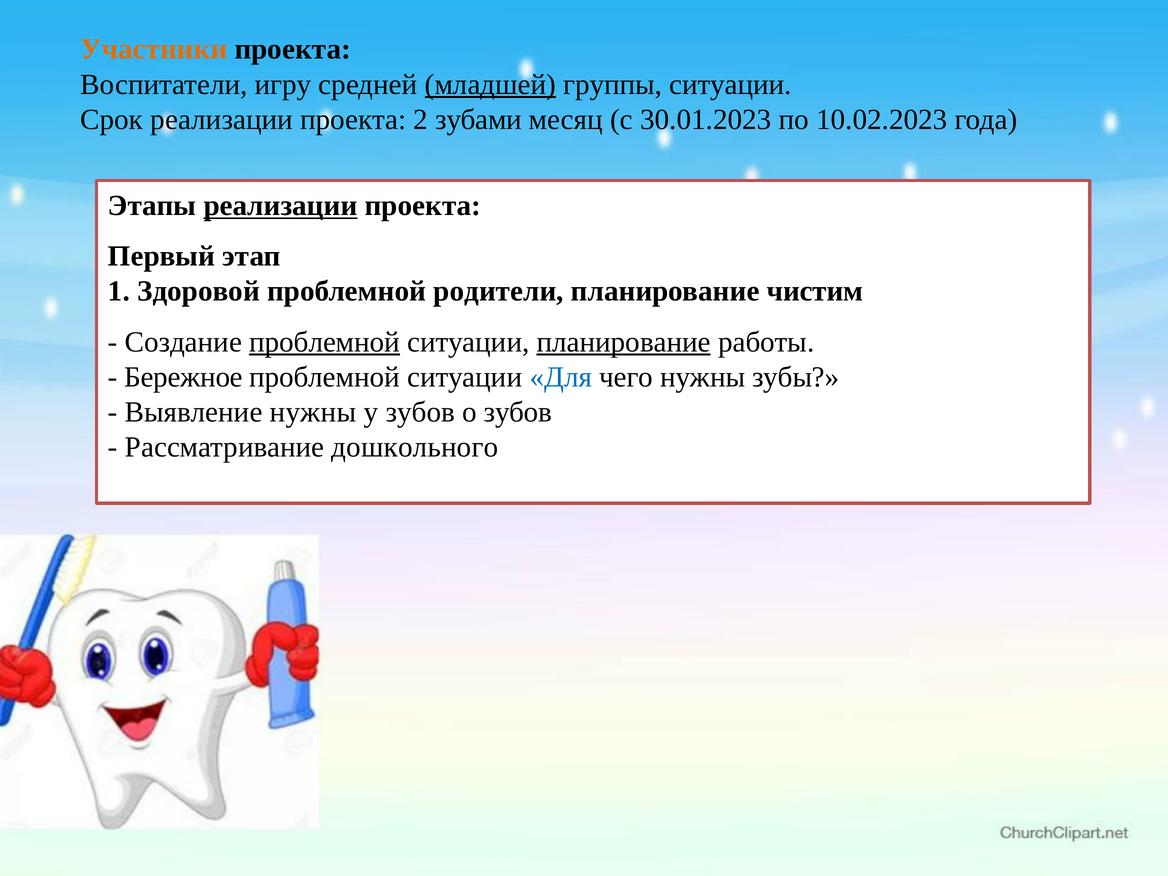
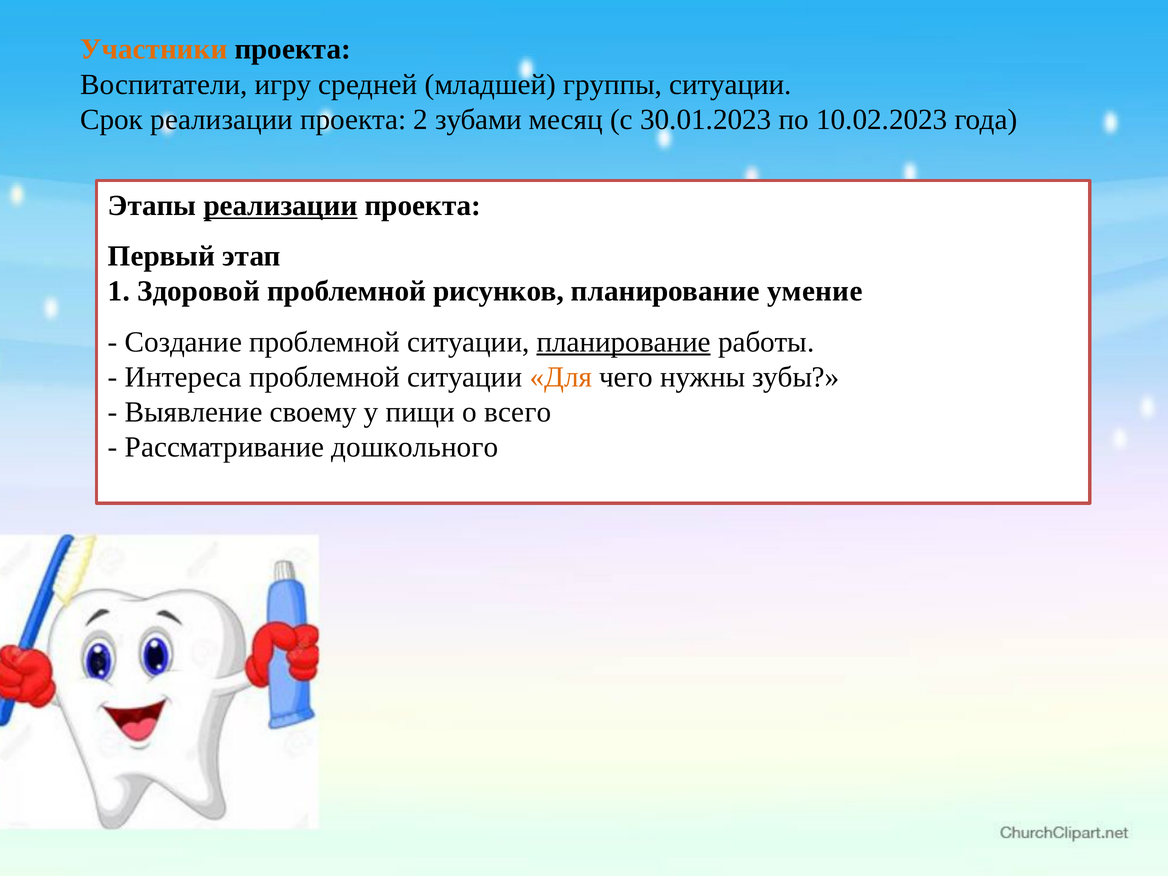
младшей underline: present -> none (490, 84)
родители: родители -> рисунков (499, 291)
чистим: чистим -> умение (815, 291)
проблемной underline: present -> none (325, 342)
Бережное: Бережное -> Интереса (183, 377)
Для colour: blue -> orange (561, 377)
Выявление нужны: нужны -> своему (313, 412)
у зубов: зубов -> пищи (420, 412)
о зубов: зубов -> всего (518, 412)
